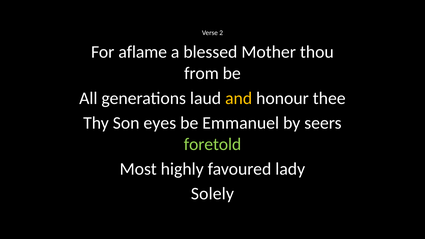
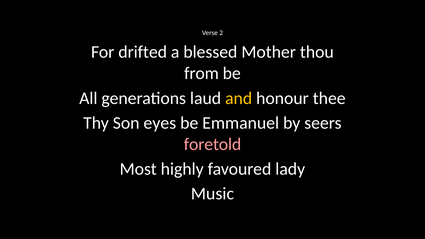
aflame: aflame -> drifted (143, 52)
foretold colour: light green -> pink (213, 144)
Solely: Solely -> Music (212, 194)
